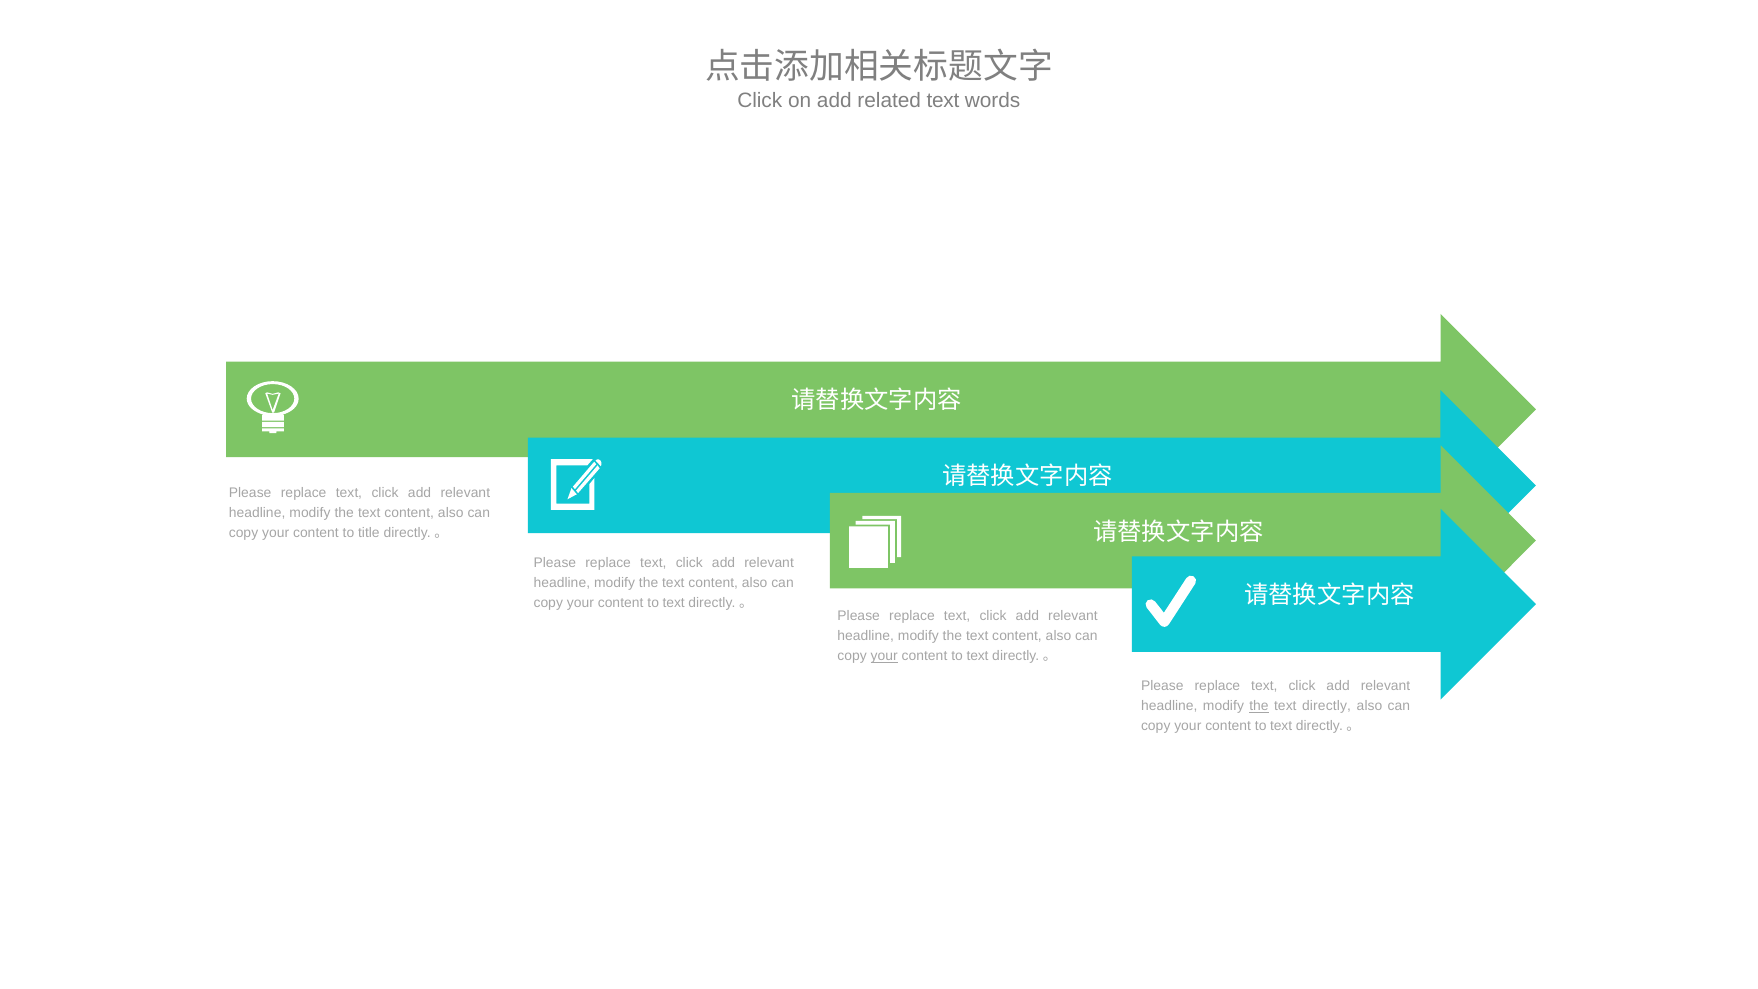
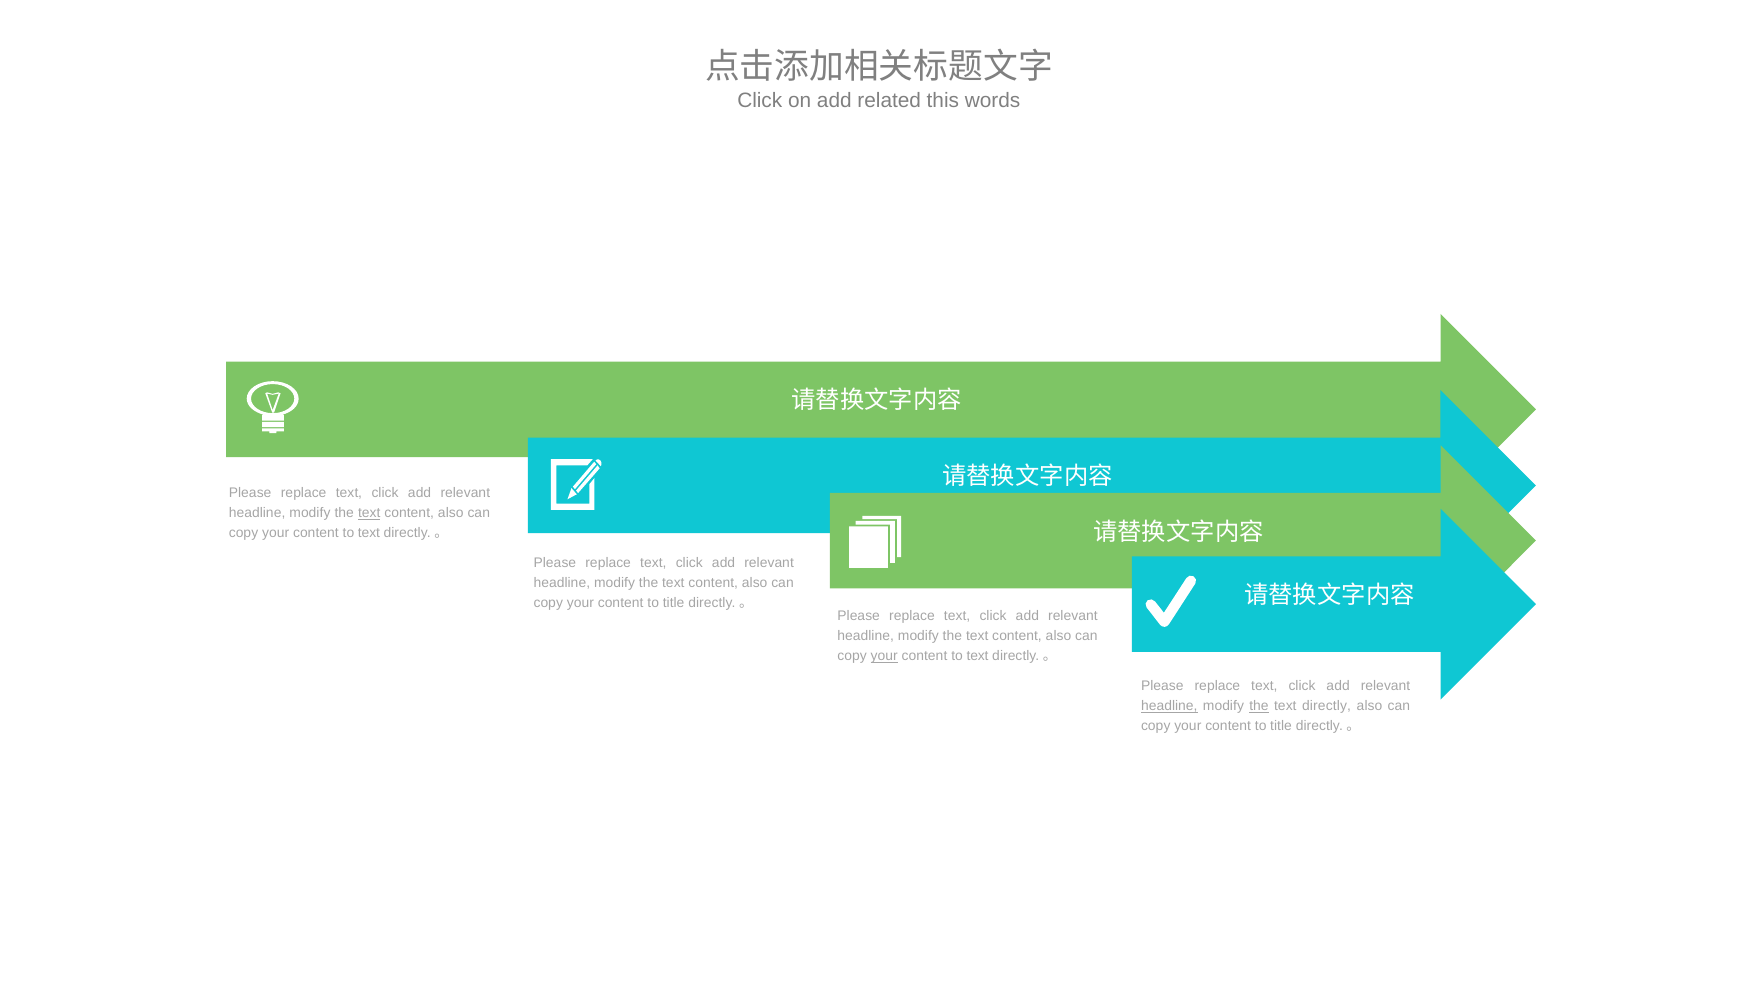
related text: text -> this (943, 100)
text underline: none -> present (369, 513)
title: title -> text (369, 533)
text: text -> title (674, 603)
headline underline: none -> present (1169, 706)
text: text -> title (1281, 726)
